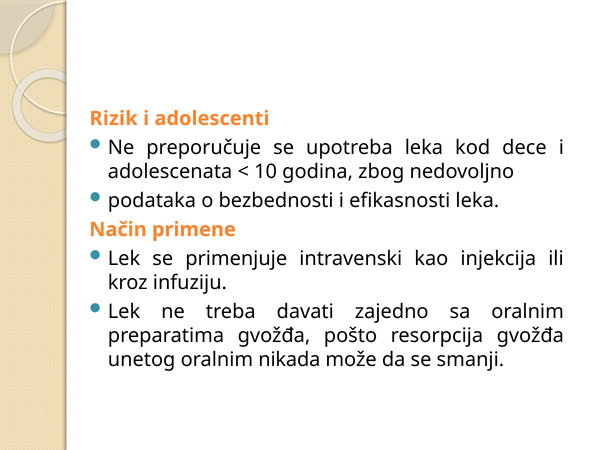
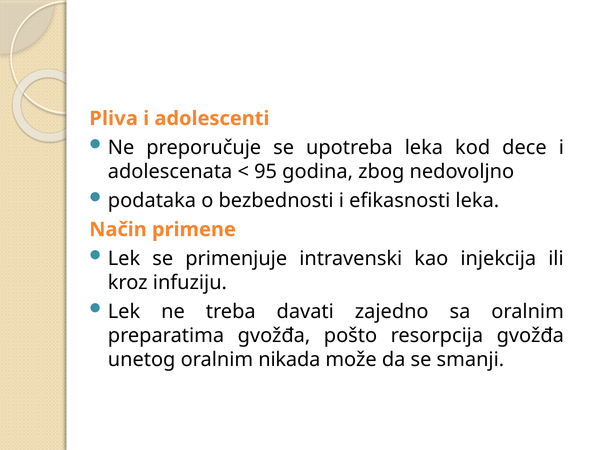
Rizik: Rizik -> Pliva (114, 119)
10: 10 -> 95 (266, 172)
